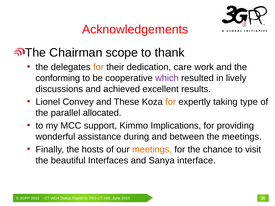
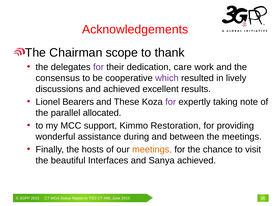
for colour: orange -> purple (98, 67)
conforming: conforming -> consensus (58, 78)
Convey: Convey -> Bearers (78, 102)
for colour: orange -> purple (171, 102)
type: type -> note (249, 102)
Implications: Implications -> Restoration (176, 126)
Sanya interface: interface -> achieved (197, 161)
